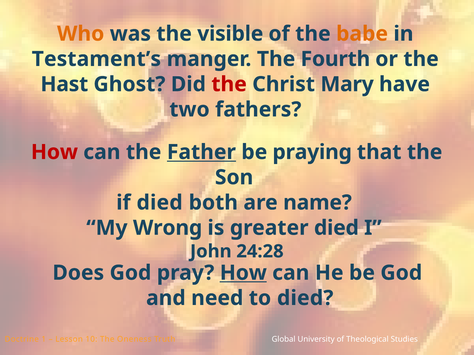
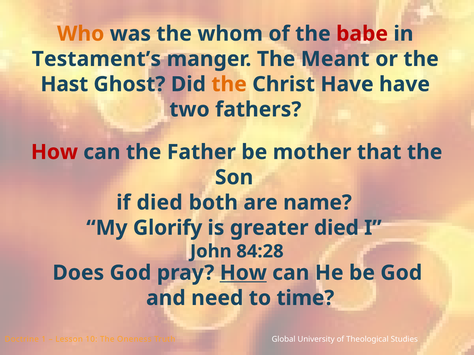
visible: visible -> whom (230, 34)
babe colour: orange -> red (362, 34)
Fourth: Fourth -> Meant (335, 59)
the colour: red -> orange (229, 84)
Christ Mary: Mary -> Have (347, 84)
Father underline: present -> none (201, 152)
praying: praying -> mother (312, 152)
Wrong: Wrong -> Glorify (168, 228)
24:28: 24:28 -> 84:28 (260, 252)
to died: died -> time (305, 298)
